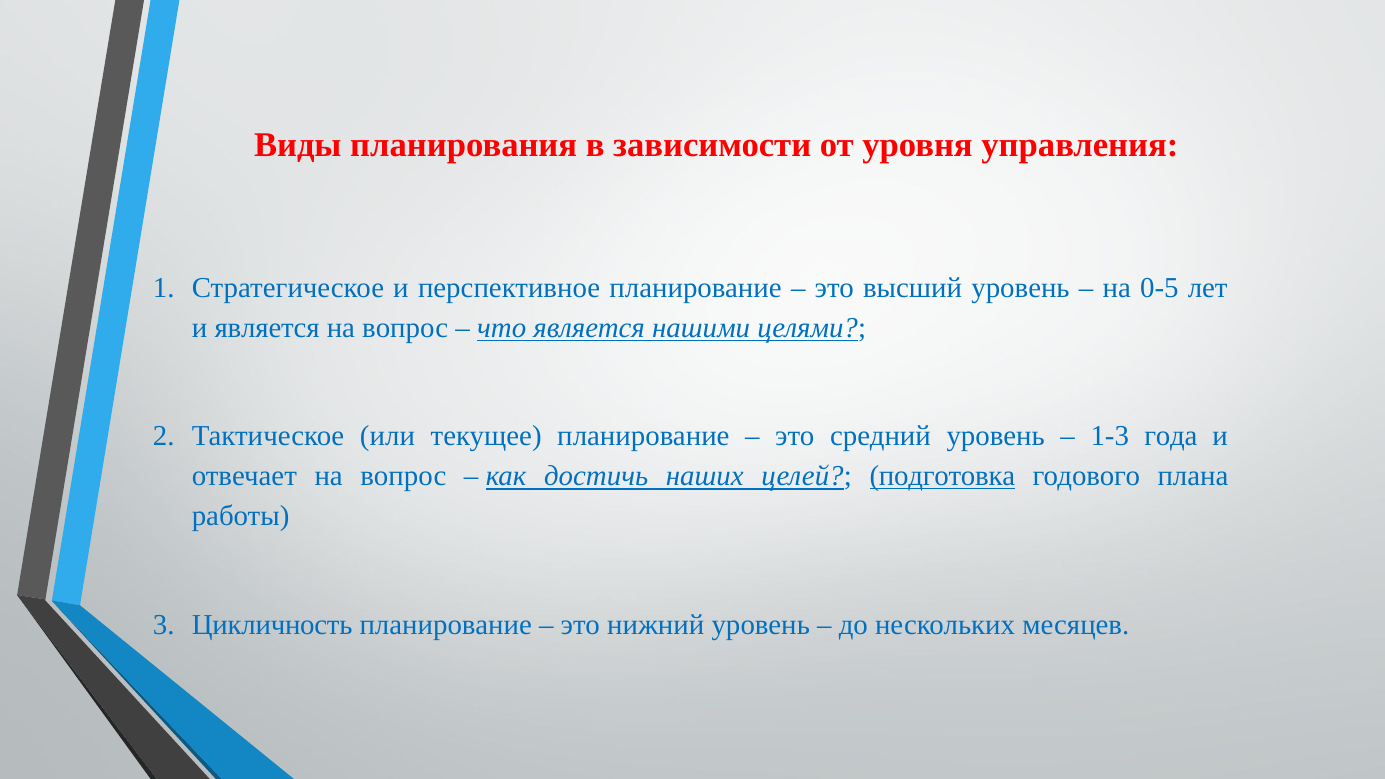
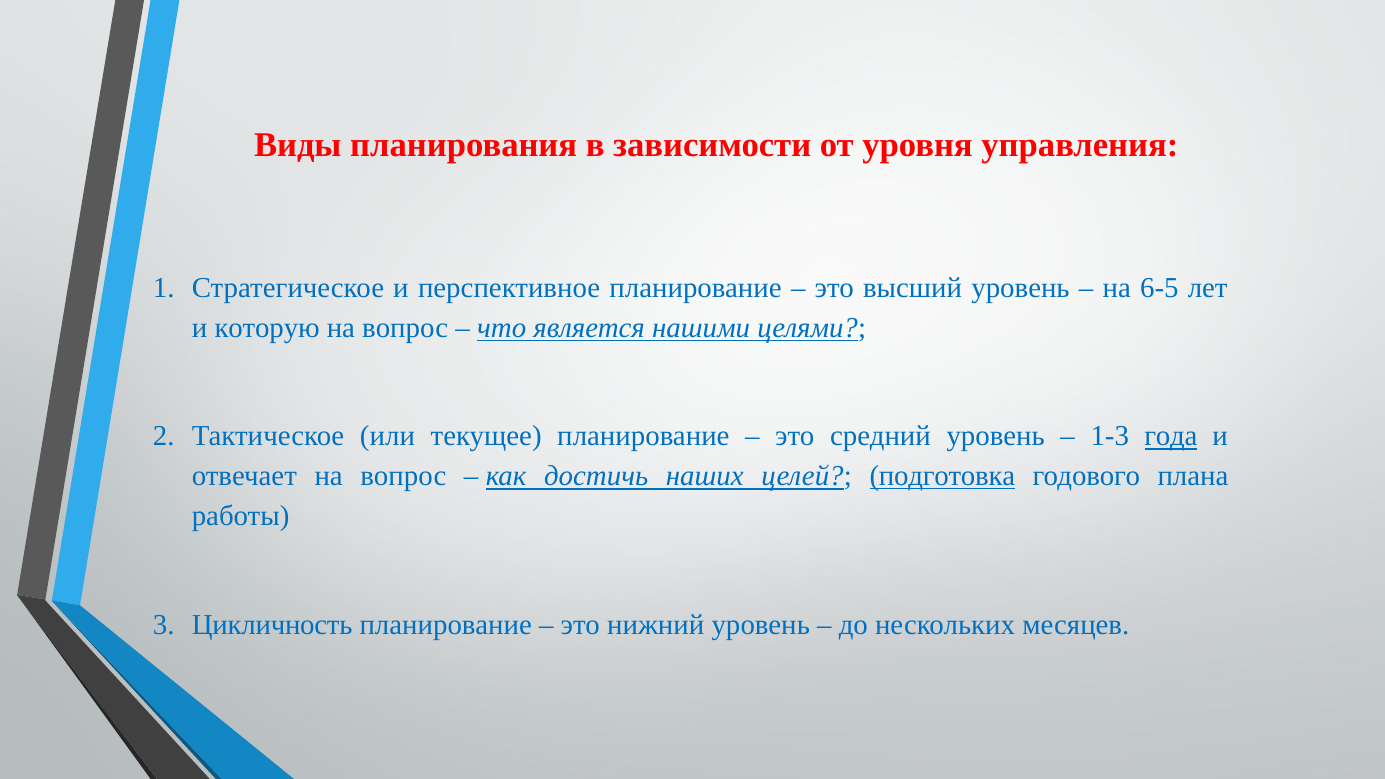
0-5: 0-5 -> 6-5 (1159, 288)
и является: является -> которую (267, 328)
года underline: none -> present (1171, 436)
